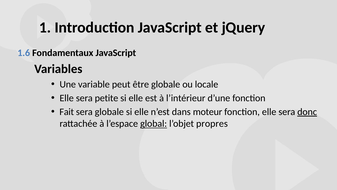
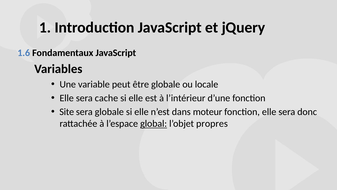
petite: petite -> cache (106, 98)
Fait: Fait -> Site (67, 112)
donc underline: present -> none (307, 112)
